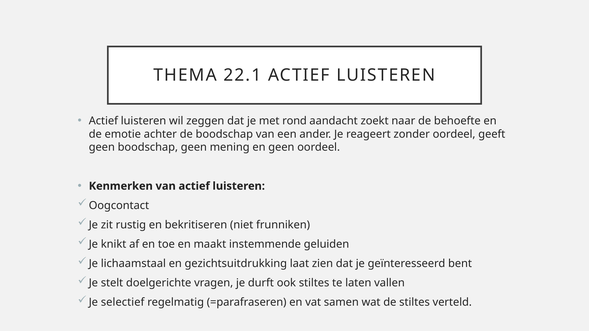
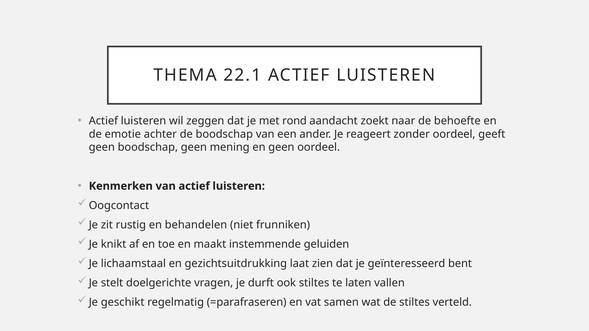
bekritiseren: bekritiseren -> behandelen (196, 225)
selectief: selectief -> geschikt (123, 303)
